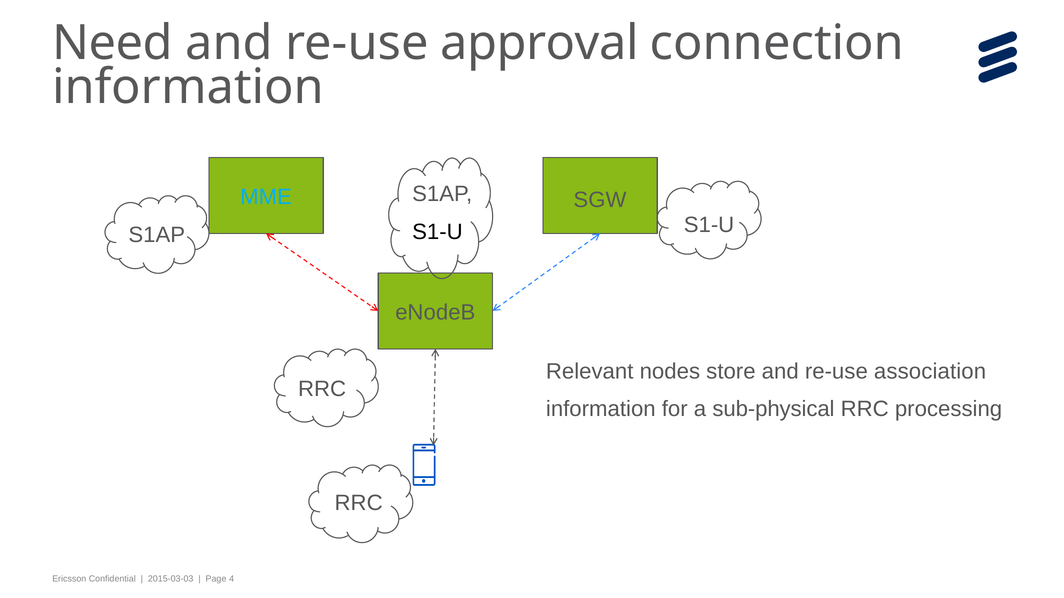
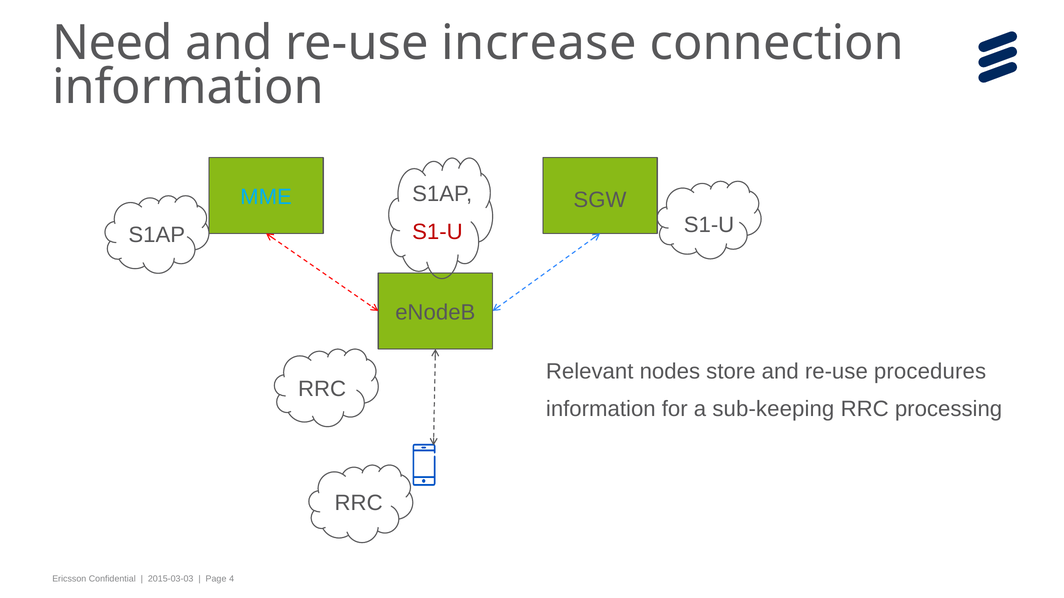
approval: approval -> increase (539, 43)
S1-U colour: black -> red (437, 232)
association: association -> procedures (930, 372)
sub-physical: sub-physical -> sub-keeping (773, 410)
